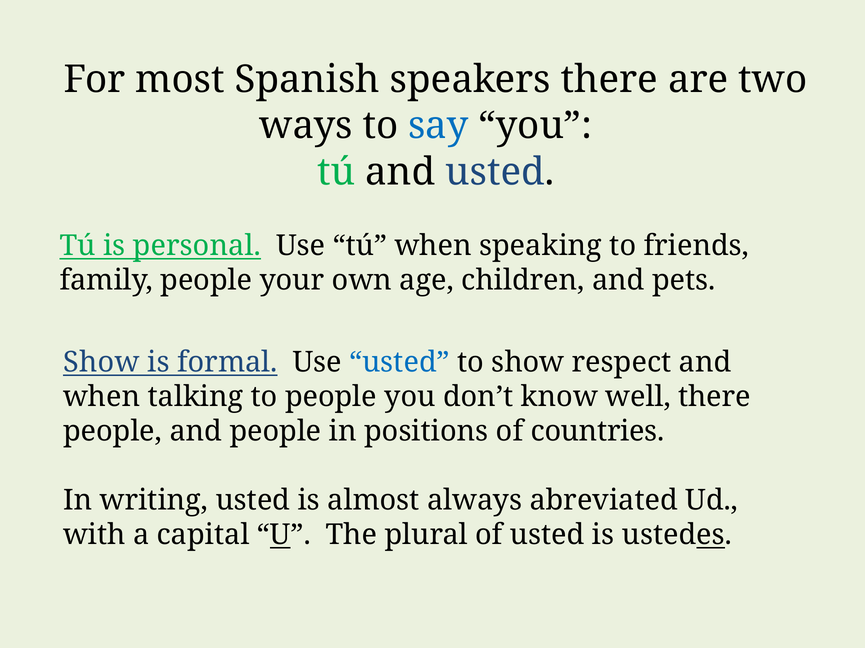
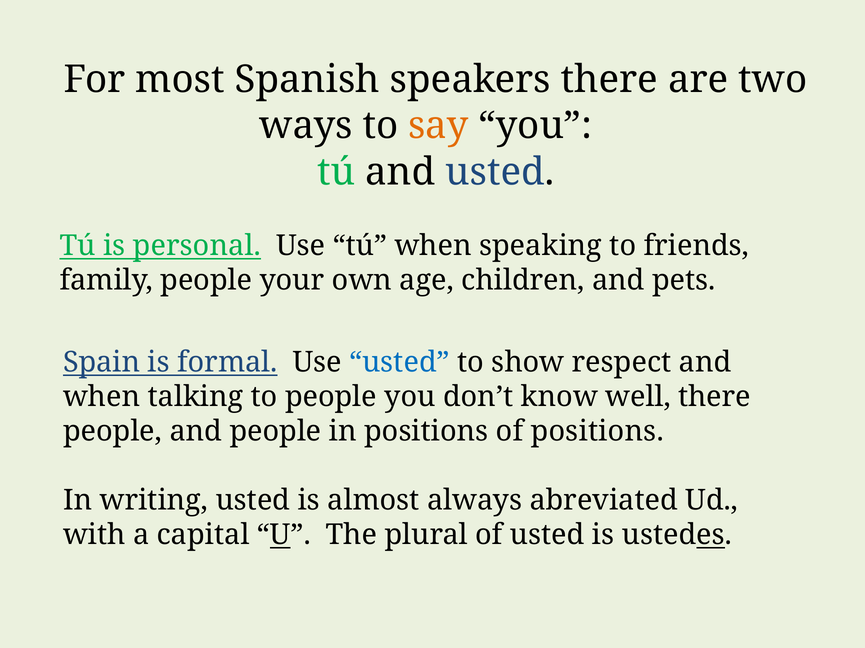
say colour: blue -> orange (438, 126)
Show: Show -> Spain (102, 362)
of countries: countries -> positions (597, 432)
